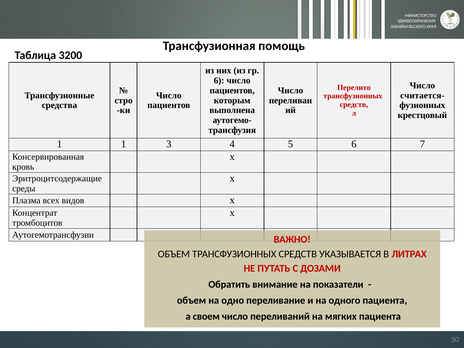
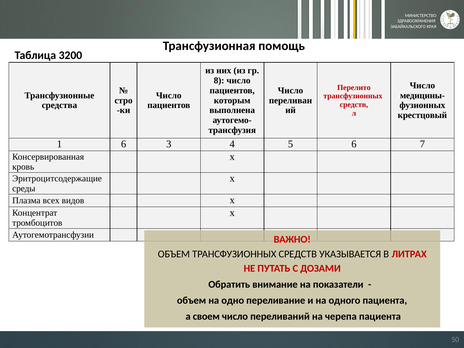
6: 6 -> 8 (219, 80)
считается-: считается- -> медицины- (422, 95)
1 1: 1 -> 6 (124, 144)
мягких: мягких -> черепа (341, 316)
